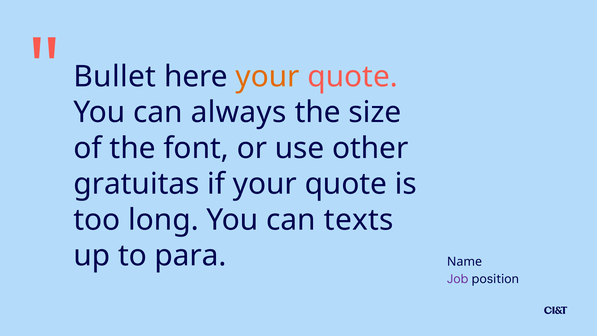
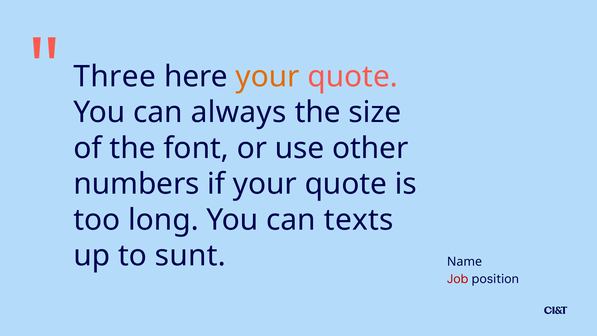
Bullet: Bullet -> Three (115, 77)
gratuitas: gratuitas -> numbers (137, 184)
para: para -> sunt (190, 256)
Job colour: purple -> red (458, 279)
